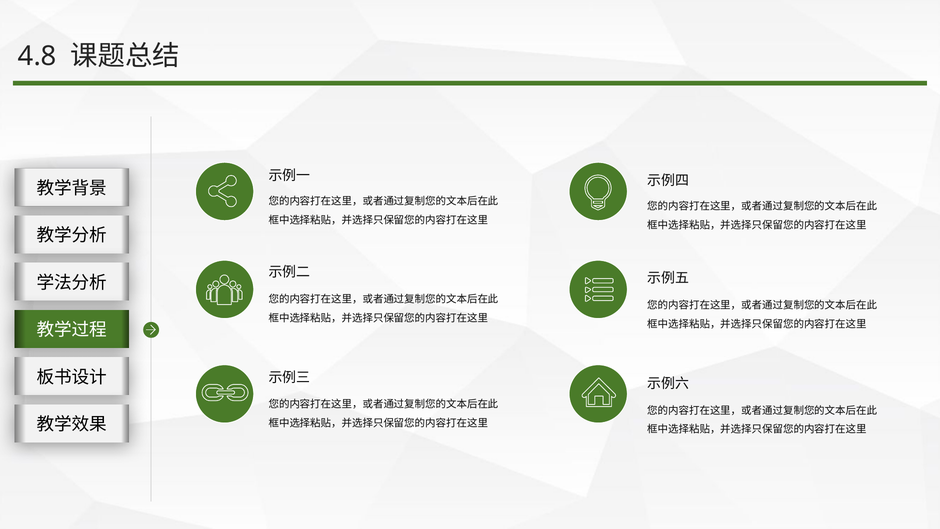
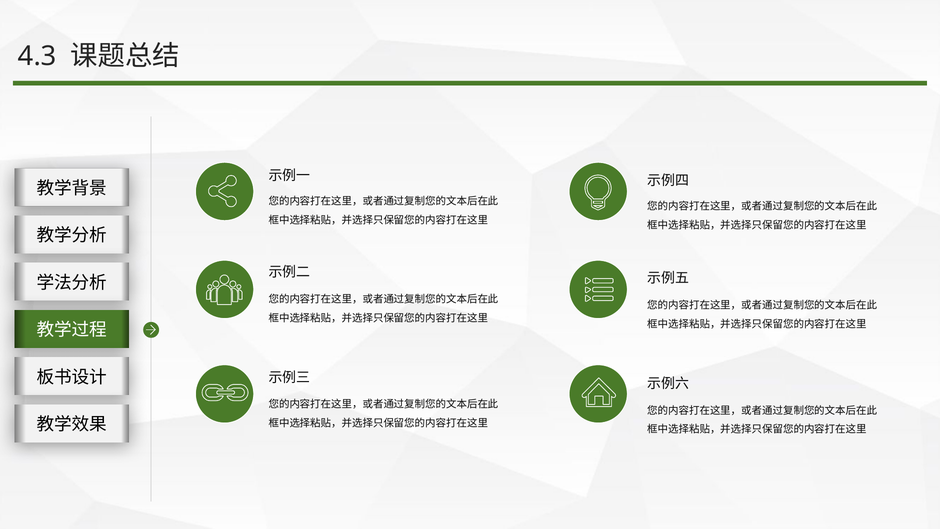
4.8: 4.8 -> 4.3 (37, 56)
